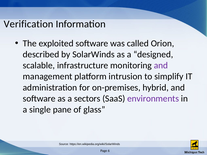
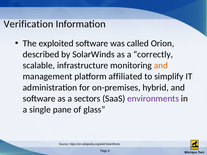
designed: designed -> correctly (153, 54)
and colour: purple -> orange (161, 66)
intrusion: intrusion -> affiliated (125, 77)
